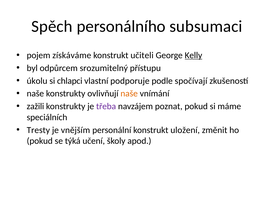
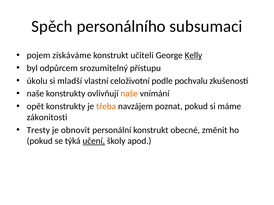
chlapci: chlapci -> mladší (70, 81)
podporuje: podporuje -> celoživotní (130, 81)
spočívají: spočívají -> pochvalu (191, 81)
zažili: zažili -> opět (35, 107)
třeba colour: purple -> orange (106, 107)
speciálních: speciálních -> zákonitosti (47, 118)
vnějším: vnějším -> obnovit (75, 130)
uložení: uložení -> obecné (185, 130)
učení underline: none -> present (94, 141)
